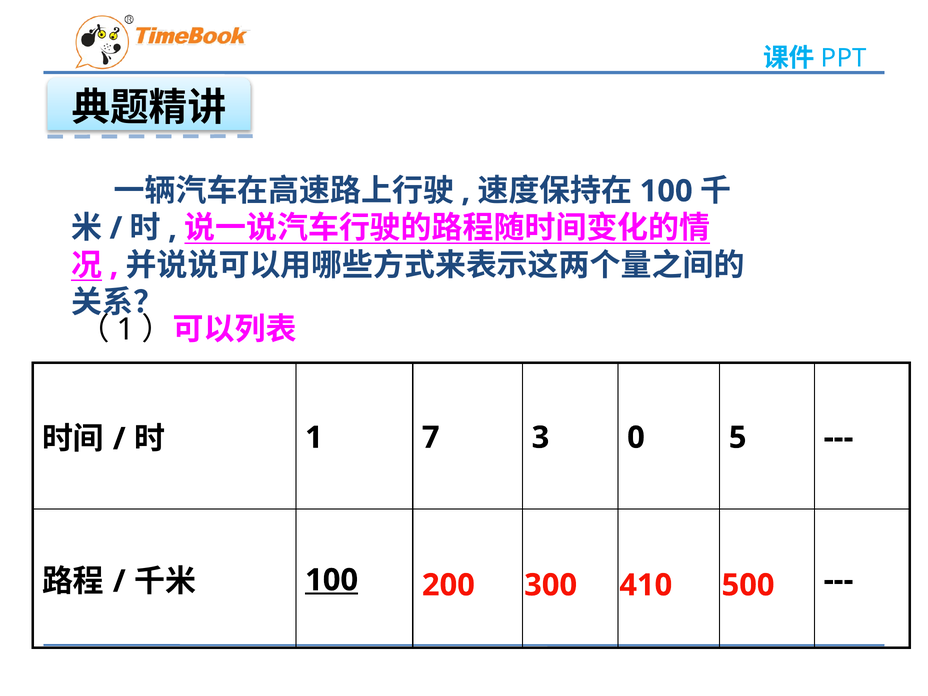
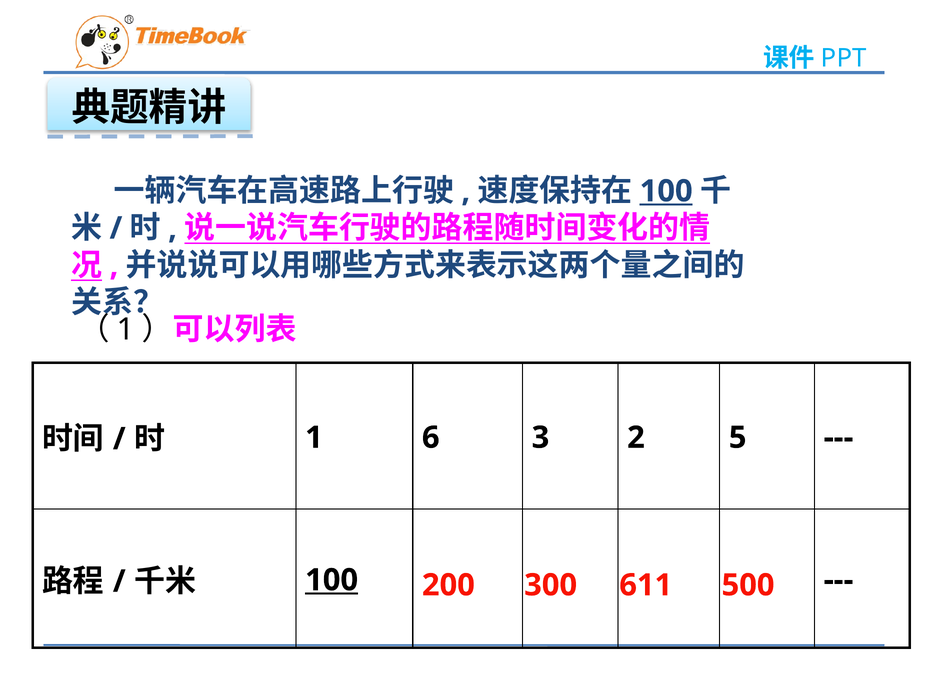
100 underline: none -> present (666, 191)
7: 7 -> 6 (431, 438)
0: 0 -> 2 (636, 438)
410: 410 -> 611 (646, 585)
